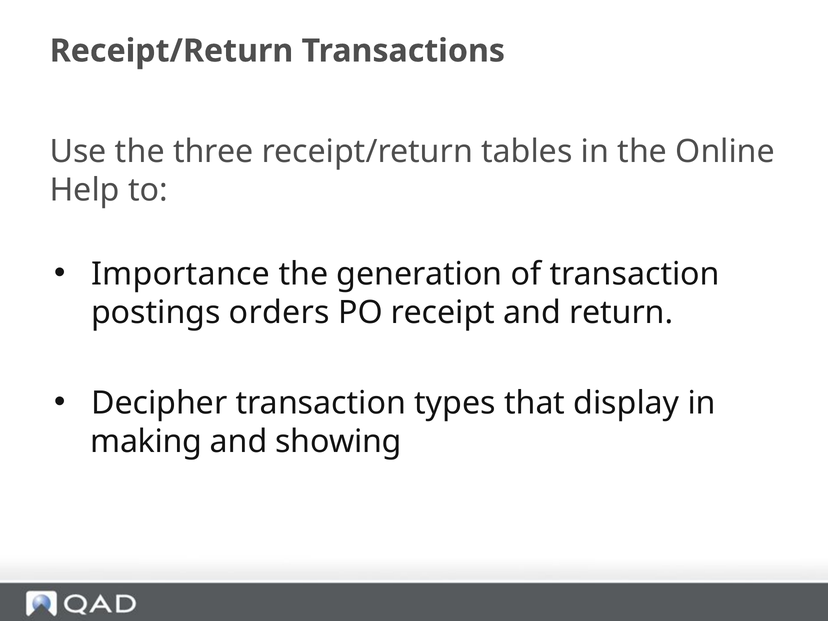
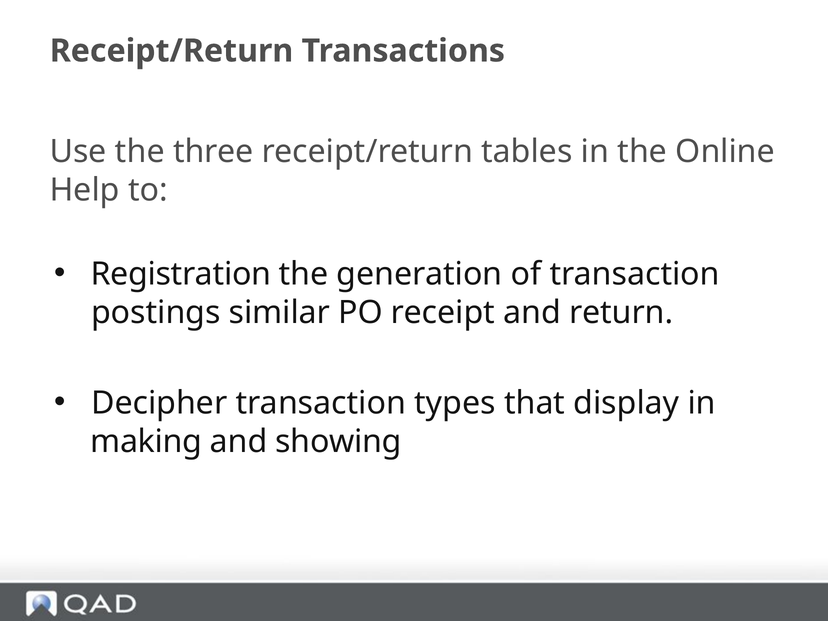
Importance: Importance -> Registration (181, 274)
orders: orders -> similar (279, 313)
